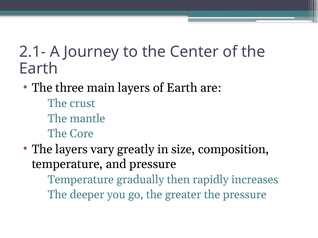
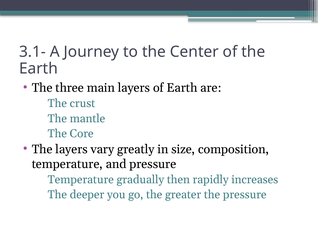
2.1-: 2.1- -> 3.1- (32, 52)
